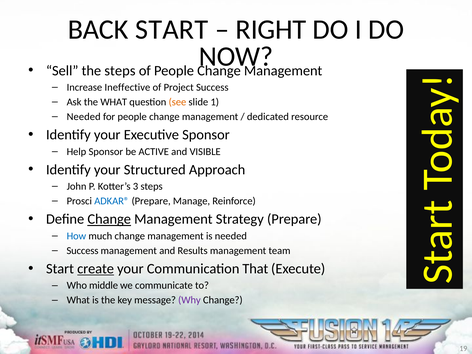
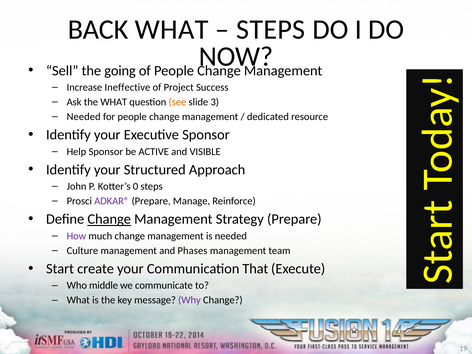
BACK START: START -> WHAT (172, 29)
RIGHT: RIGHT -> STEPS (271, 29)
the steps: steps -> going (120, 71)
1: 1 -> 3 (215, 102)
3: 3 -> 0 (136, 186)
ADKAR® colour: blue -> purple (112, 201)
How colour: blue -> purple (76, 236)
Success: Success -> Culture (82, 251)
Results: Results -> Phases (192, 251)
create underline: present -> none (96, 269)
